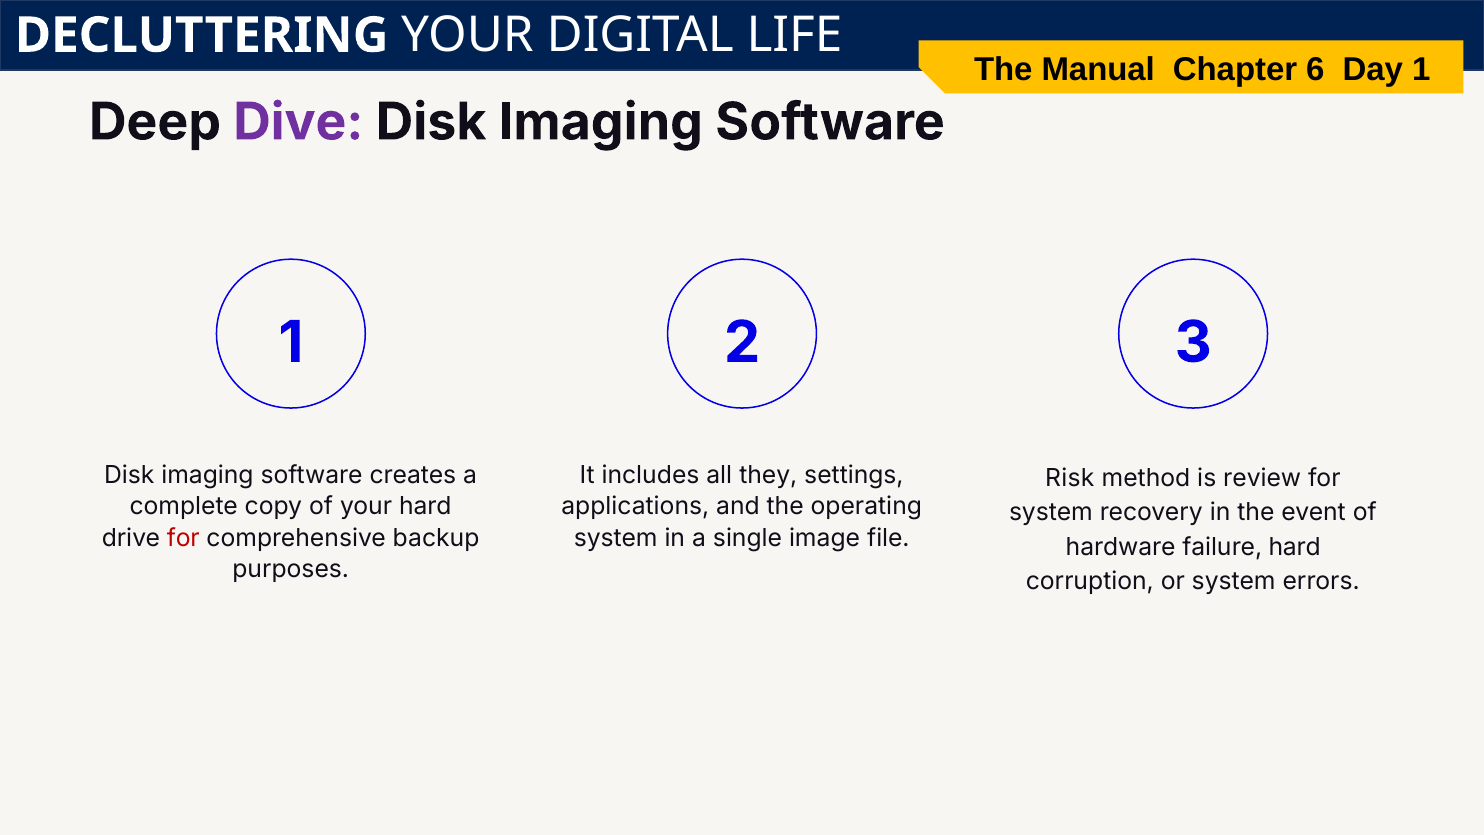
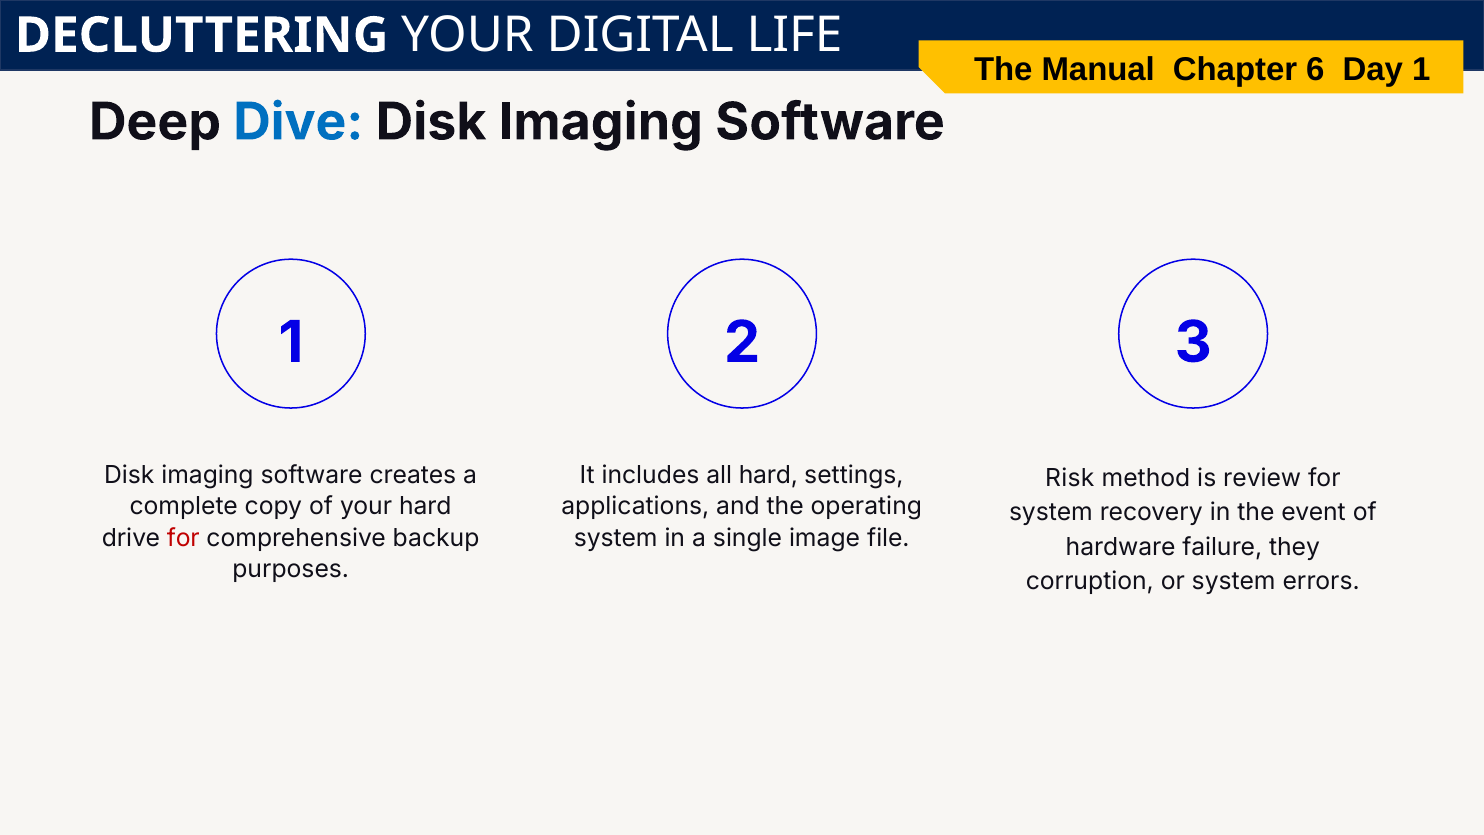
Dive colour: purple -> blue (298, 122)
all they: they -> hard (768, 475)
failure hard: hard -> they (1295, 547)
